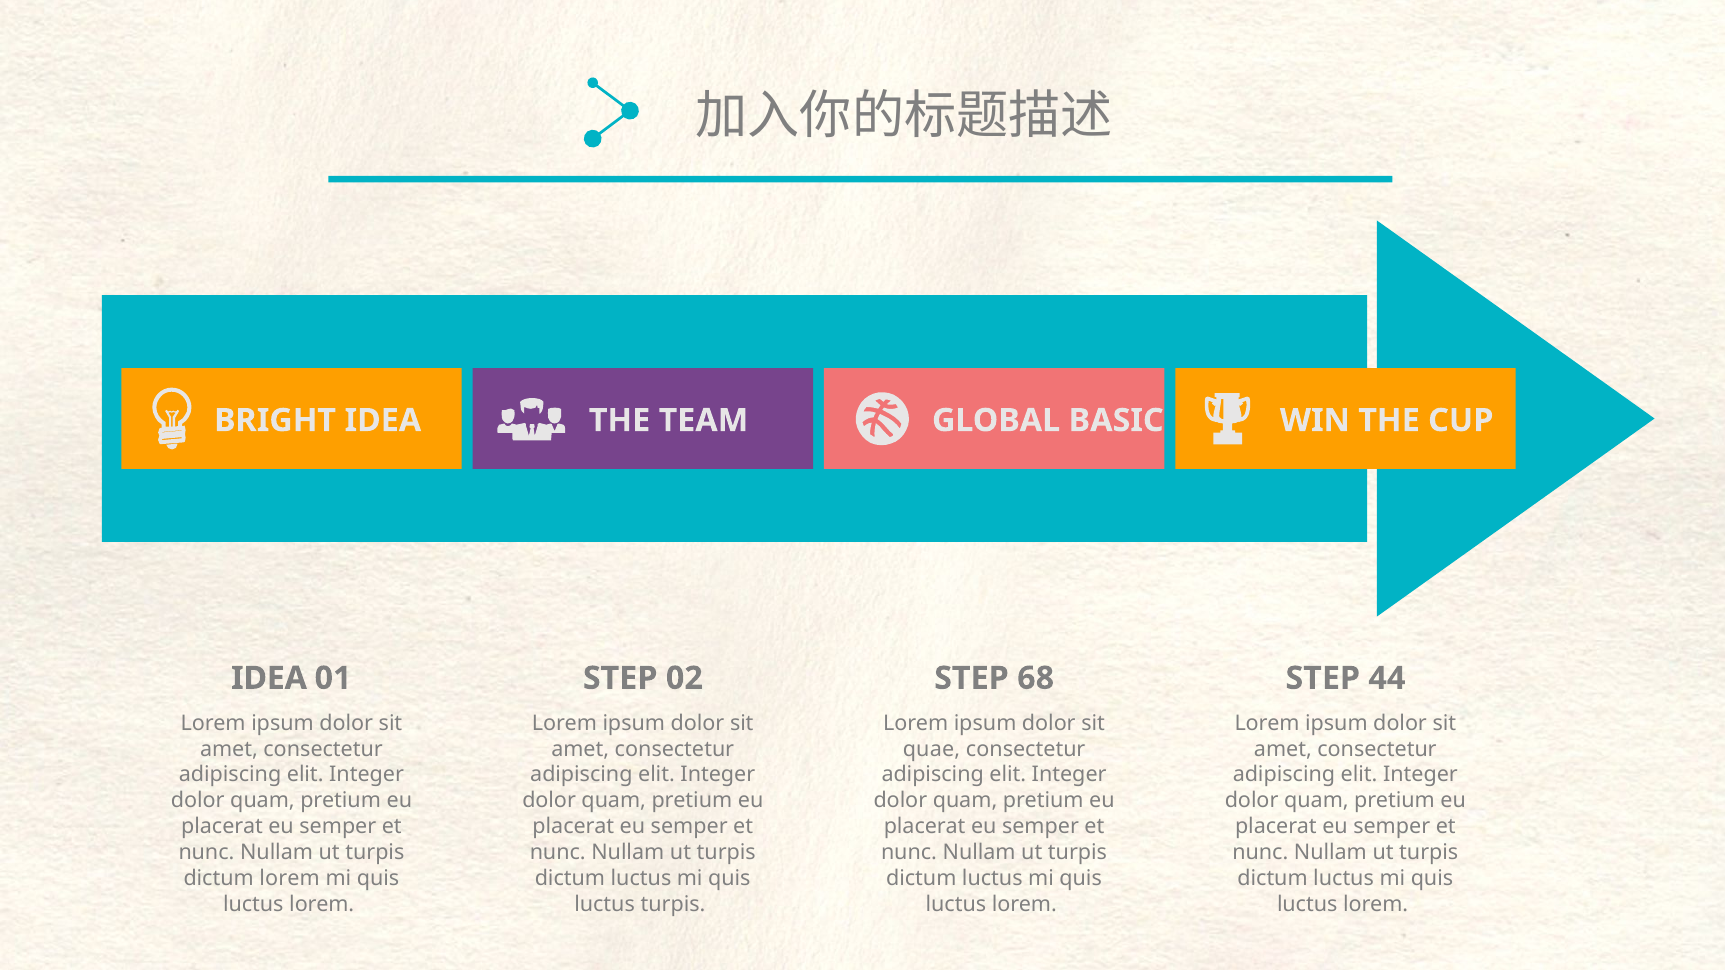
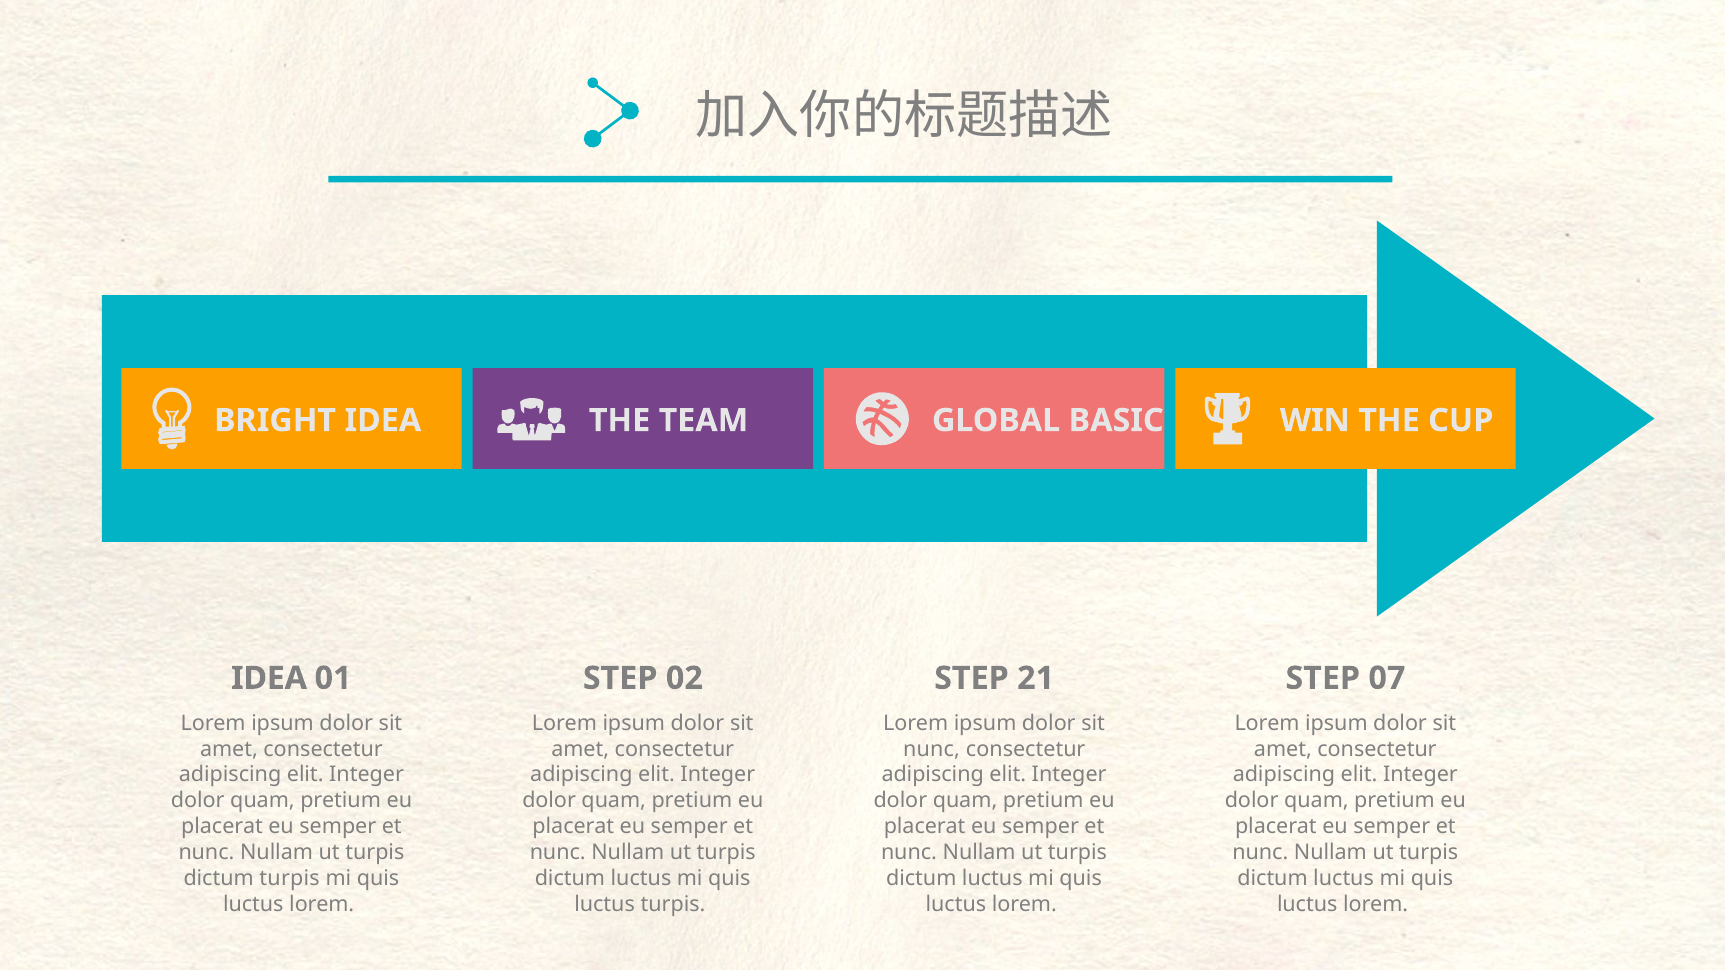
68: 68 -> 21 (1036, 679)
44: 44 -> 07 (1387, 679)
quae: quae -> nunc (931, 749)
dictum lorem: lorem -> turpis (290, 879)
